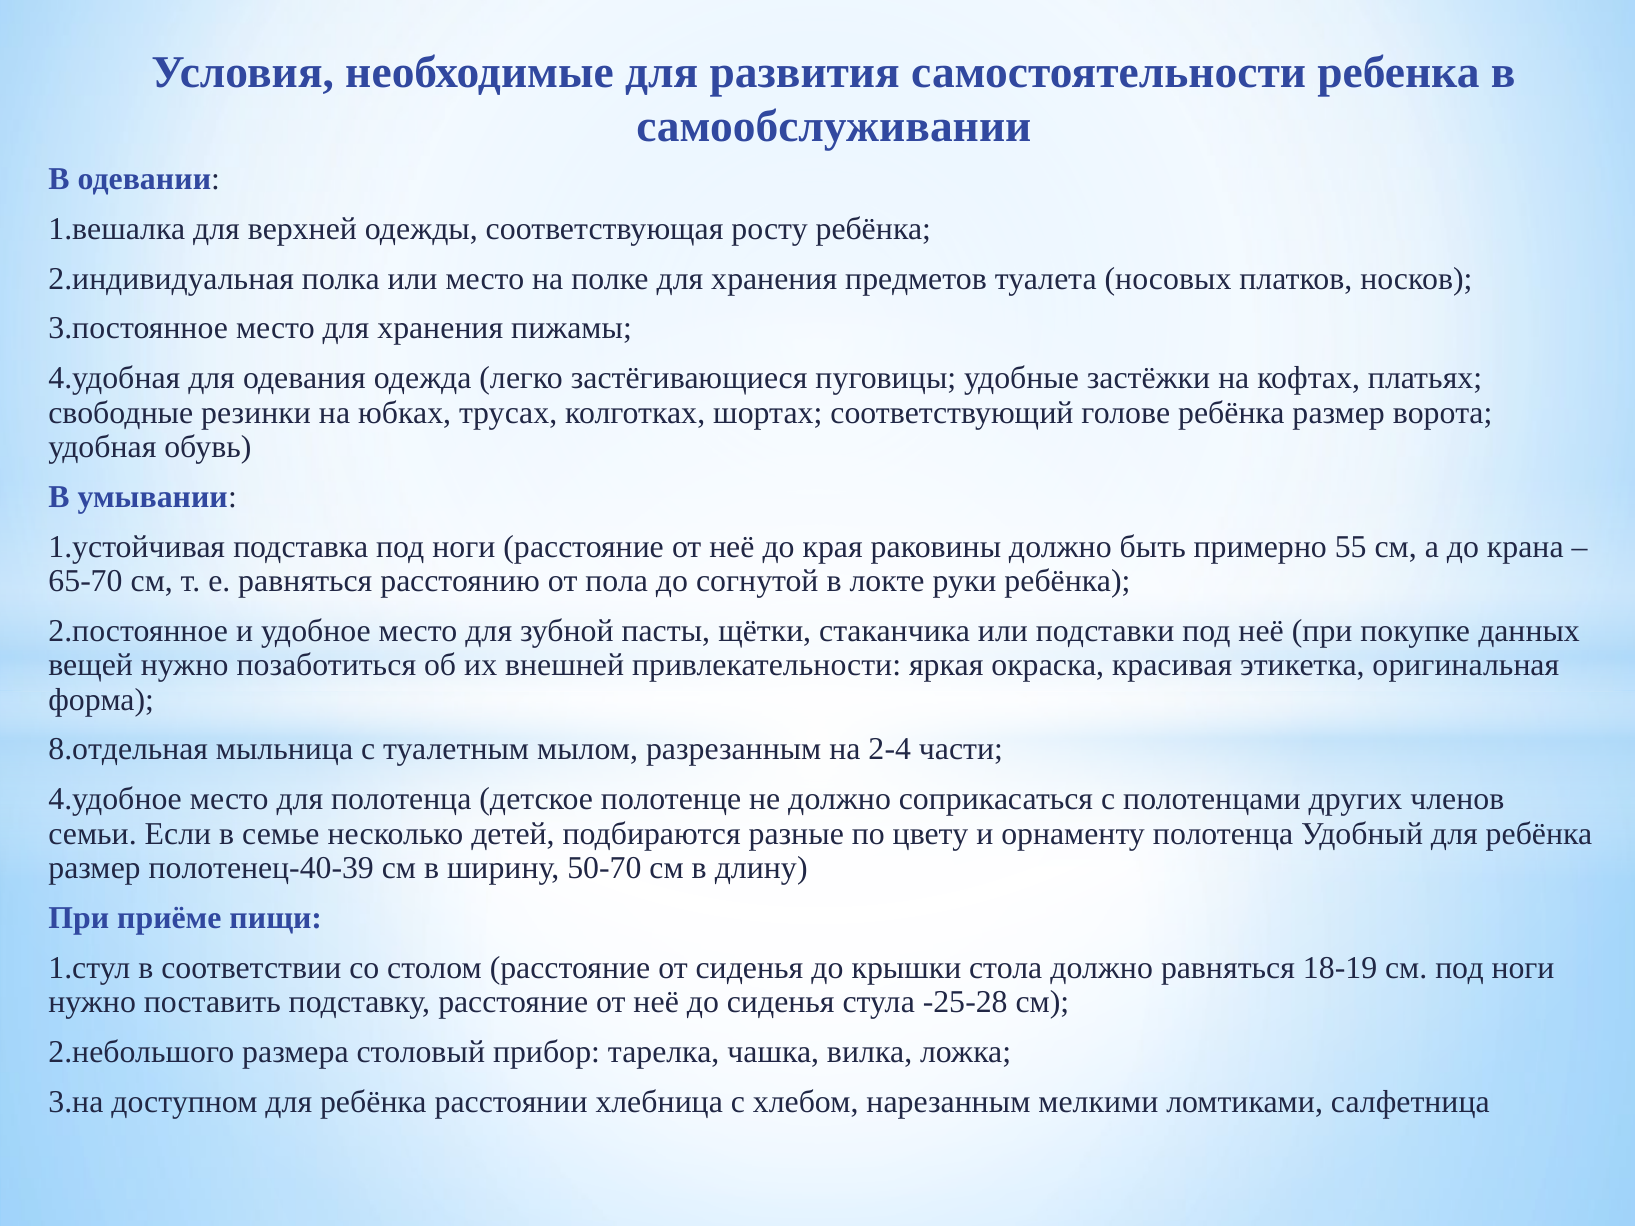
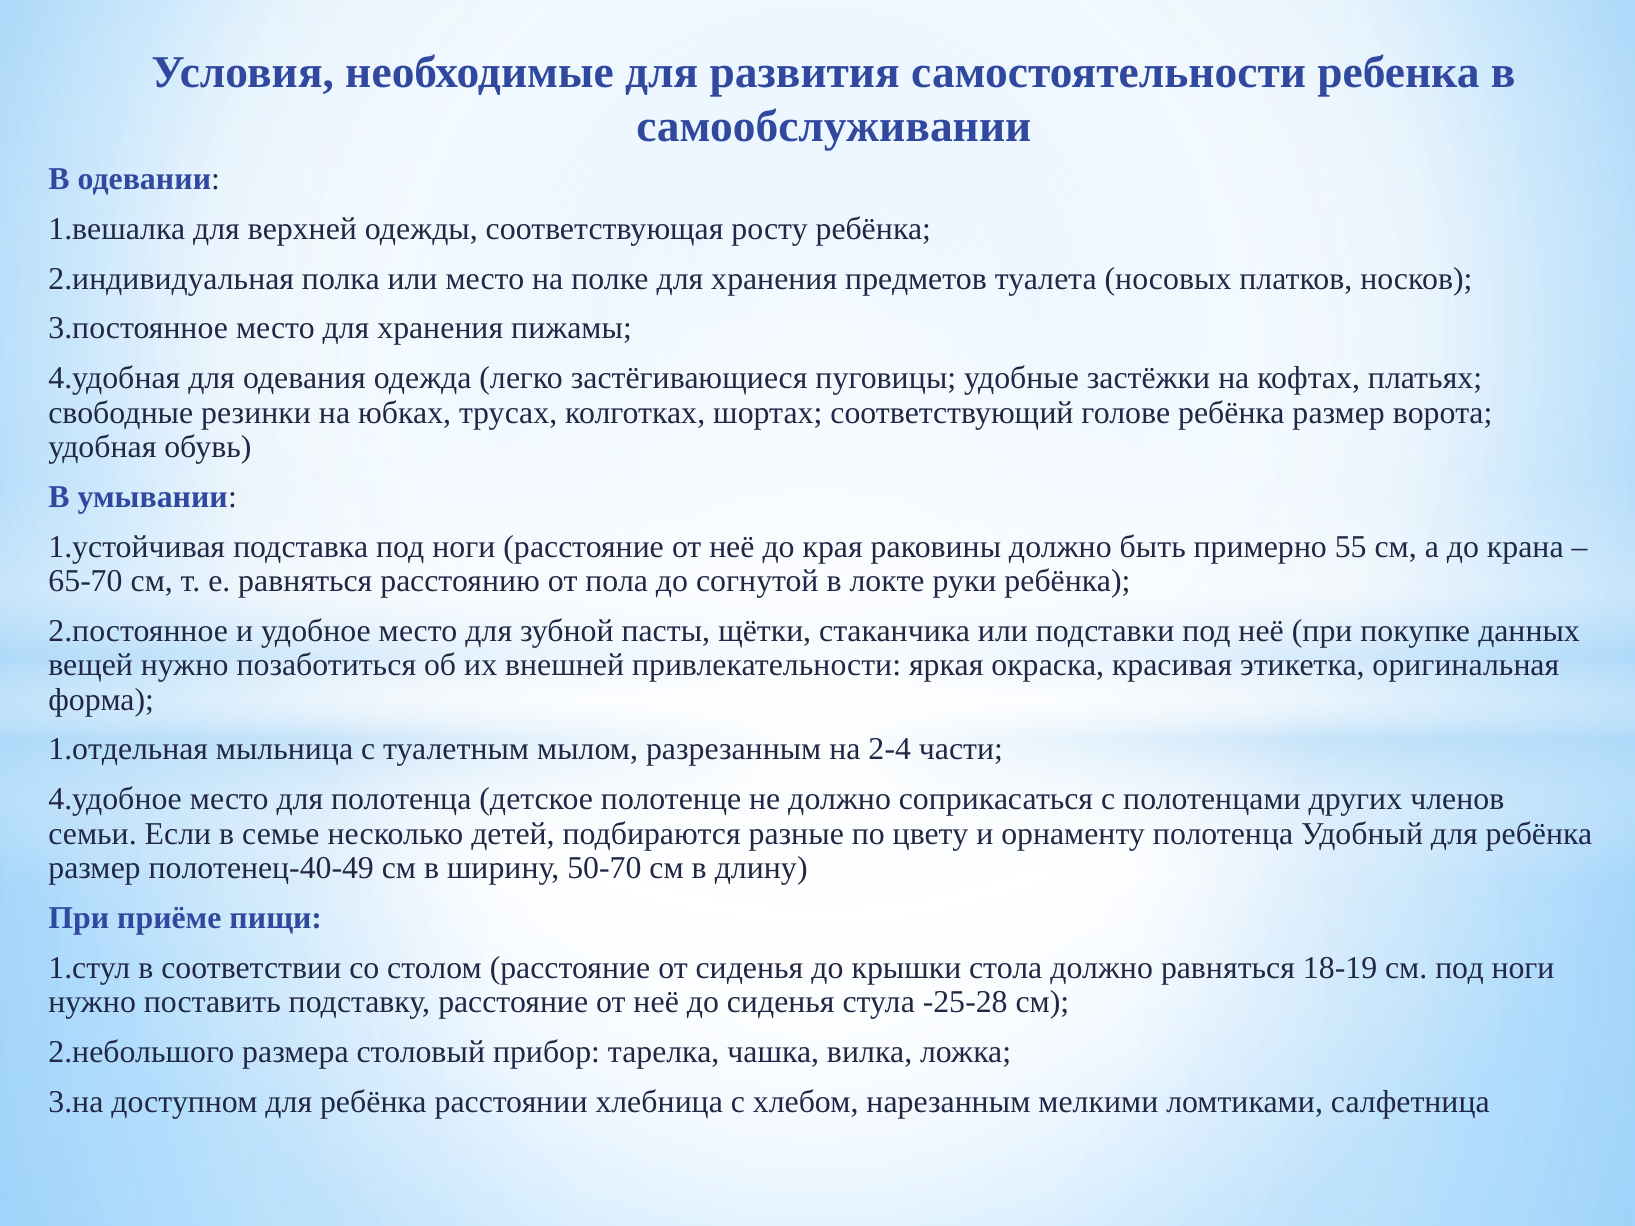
8.отдельная: 8.отдельная -> 1.отдельная (128, 750)
полотенец-40-39: полотенец-40-39 -> полотенец-40-49 (261, 868)
